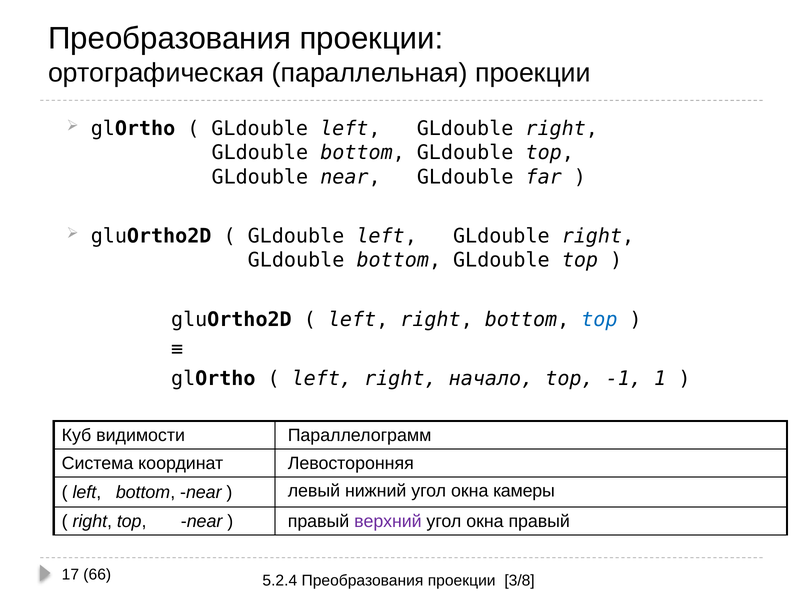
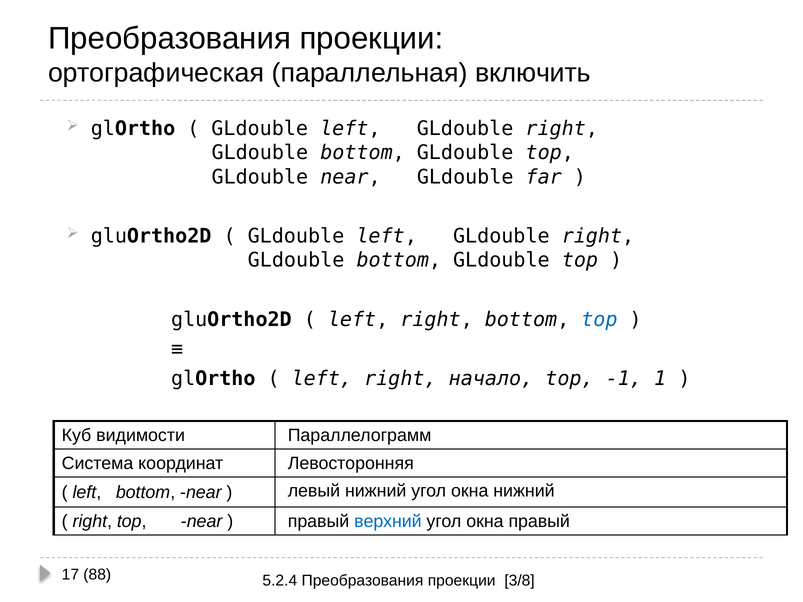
параллельная проекции: проекции -> включить (533, 73)
окна камеры: камеры -> нижний (524, 491)
верхний colour: purple -> blue (388, 522)
66: 66 -> 88 (97, 575)
